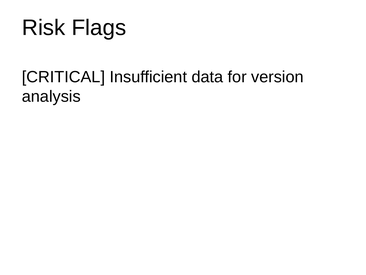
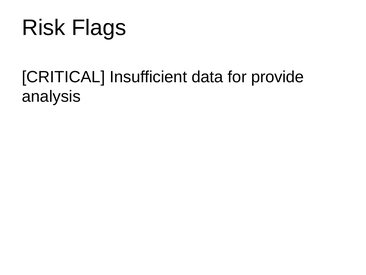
version: version -> provide (278, 77)
